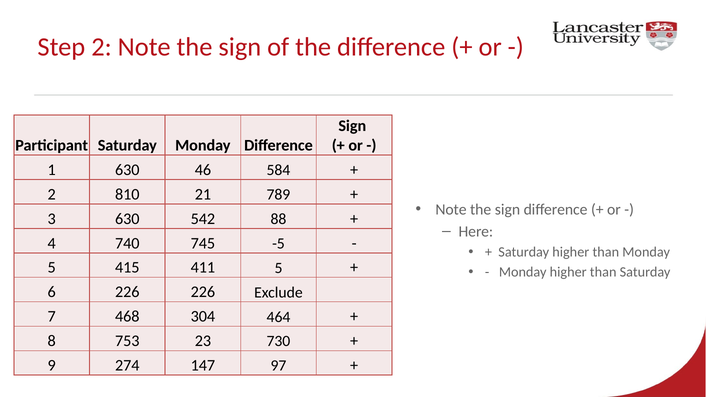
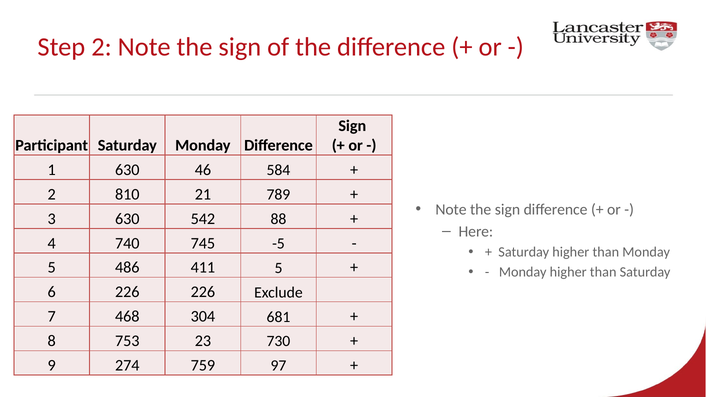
415: 415 -> 486 (127, 268)
464: 464 -> 681 (278, 317)
147: 147 -> 759 (203, 366)
